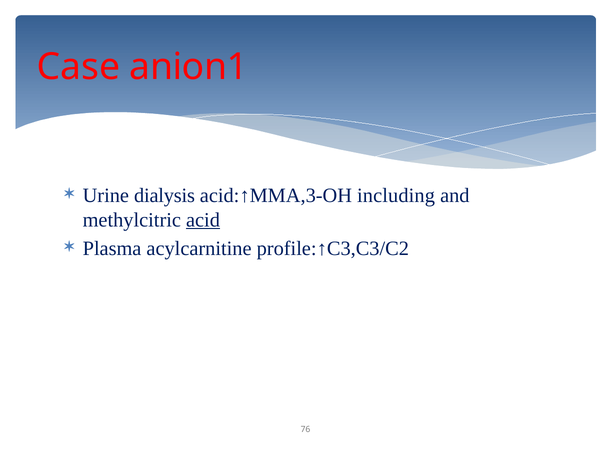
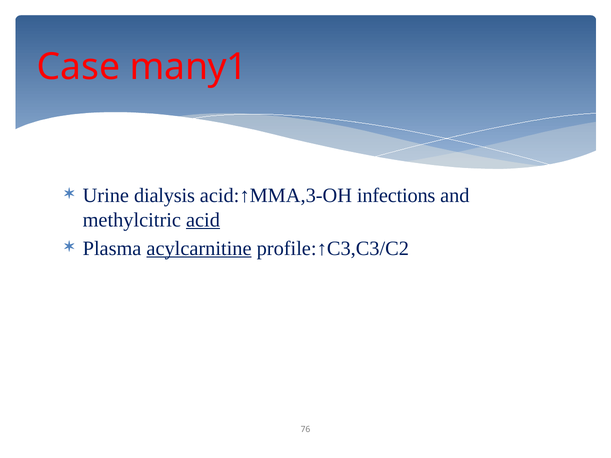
anion1: anion1 -> many1 (189, 67)
including: including -> infections (396, 195)
acylcarnitine underline: none -> present (199, 248)
